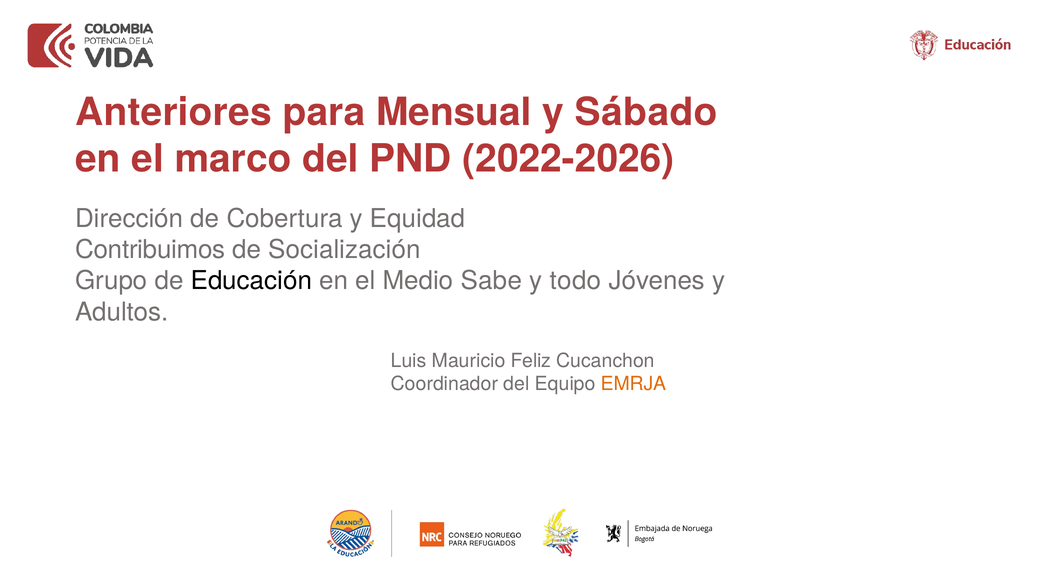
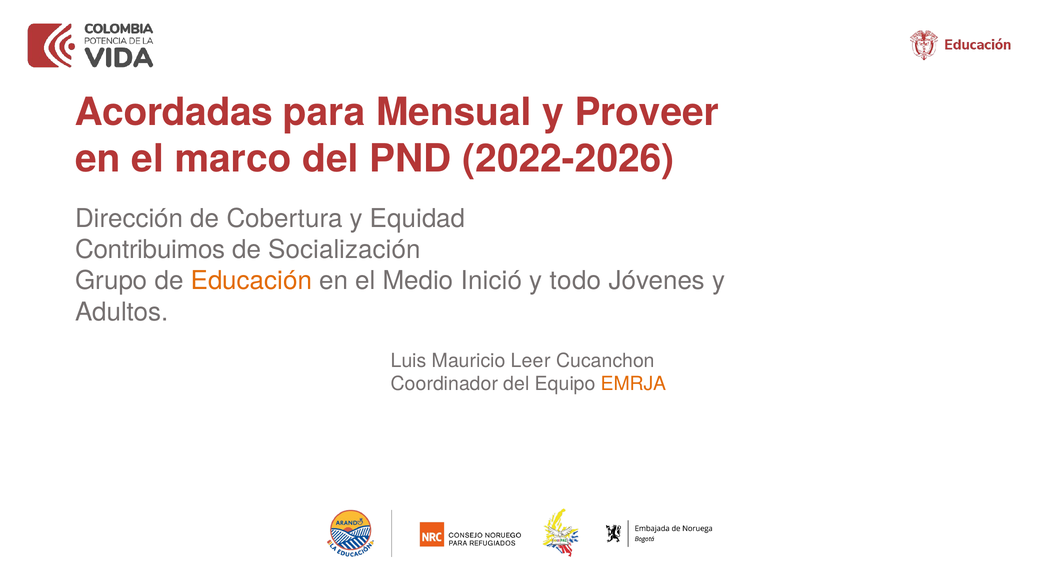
Anteriores: Anteriores -> Acordadas (174, 112)
Sábado: Sábado -> Proveer (647, 112)
Educación colour: black -> orange (251, 281)
Sabe: Sabe -> Inició (491, 281)
Feliz: Feliz -> Leer (531, 361)
